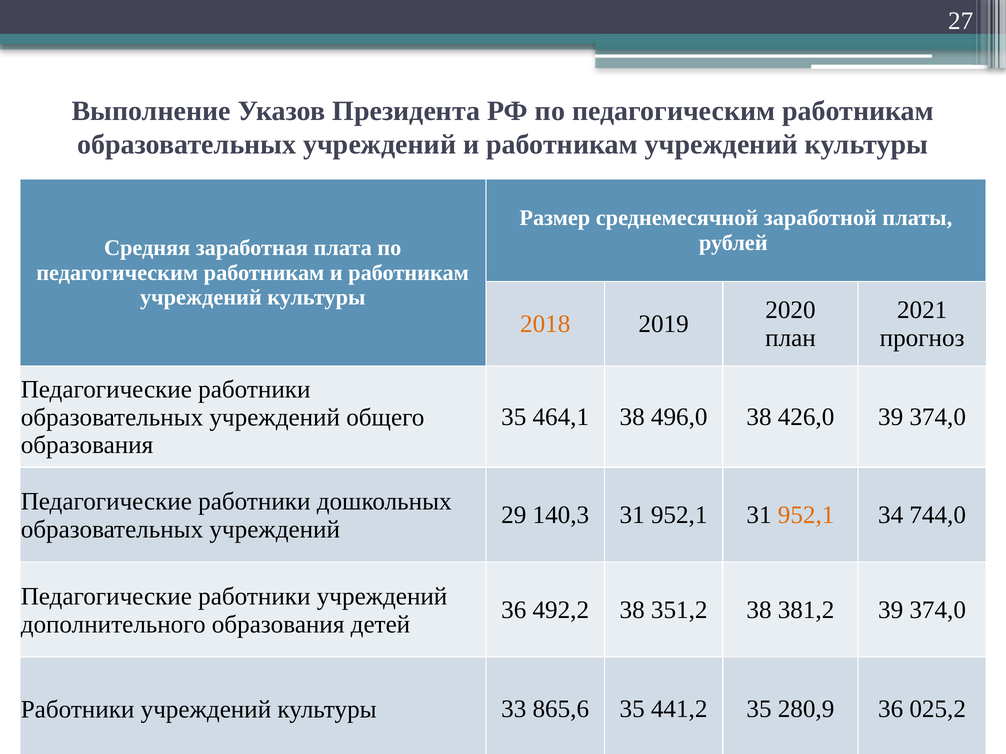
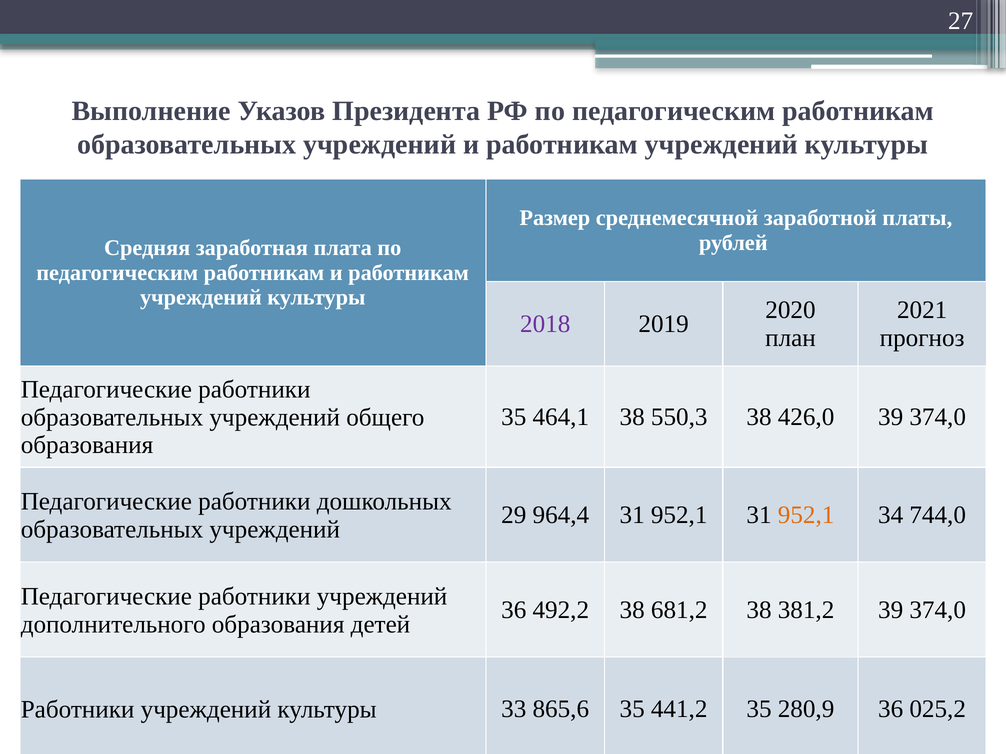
2018 colour: orange -> purple (545, 324)
496,0: 496,0 -> 550,3 (679, 417)
140,3: 140,3 -> 964,4 (561, 515)
351,2: 351,2 -> 681,2 (679, 610)
